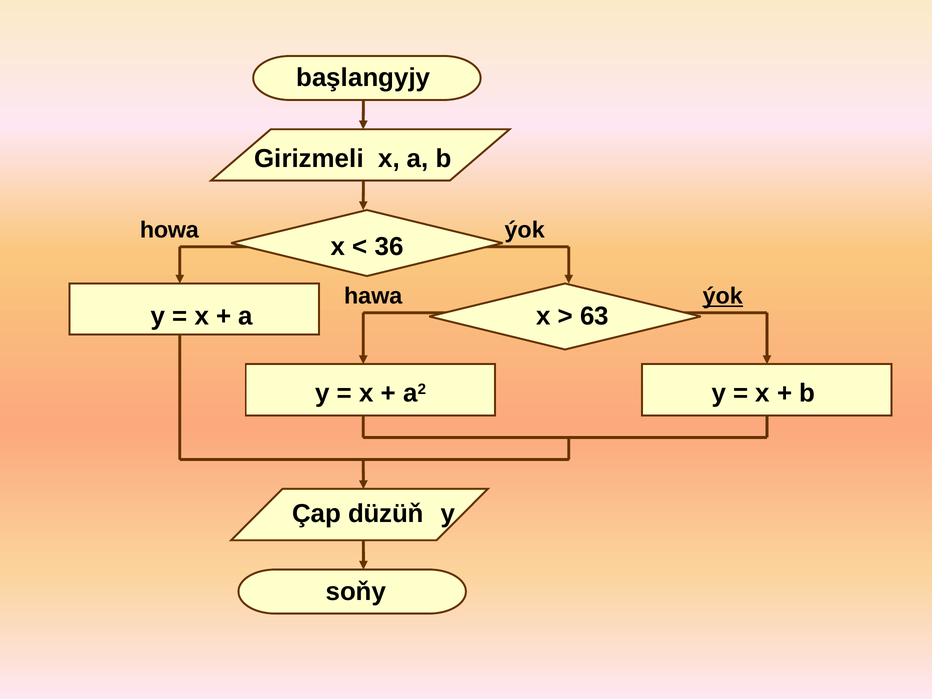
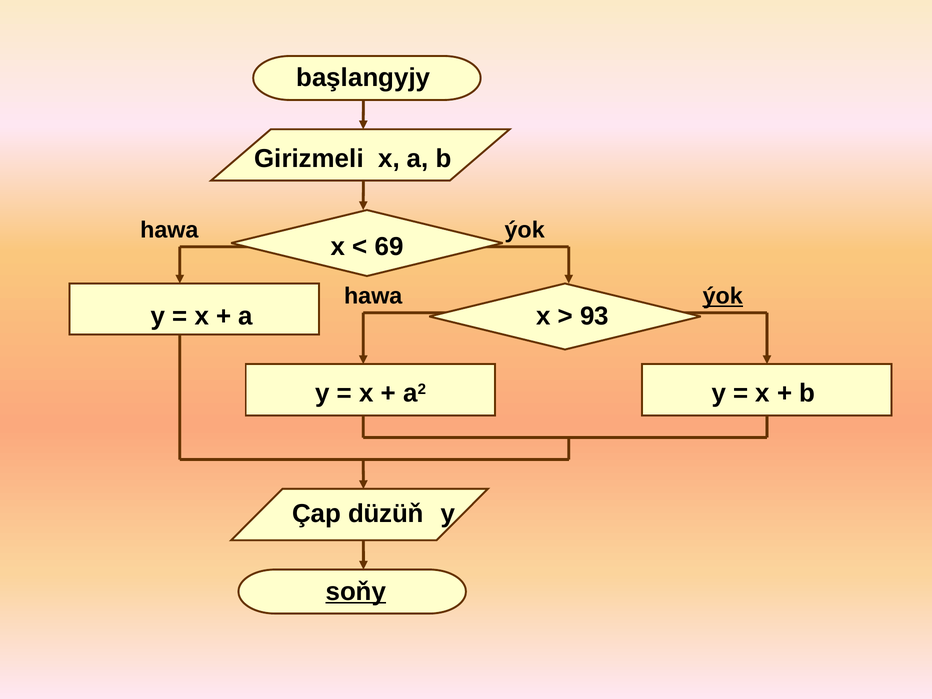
howa: howa -> hаwa (169, 230)
36: 36 -> 69 (389, 247)
63: 63 -> 93 (594, 316)
soňy underline: none -> present (356, 591)
